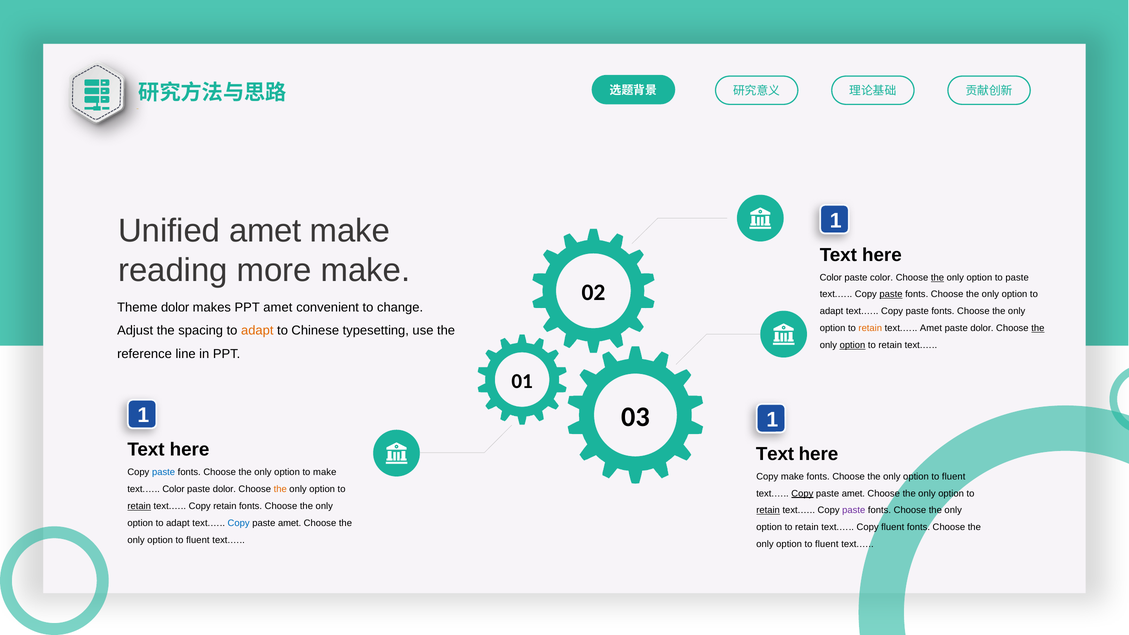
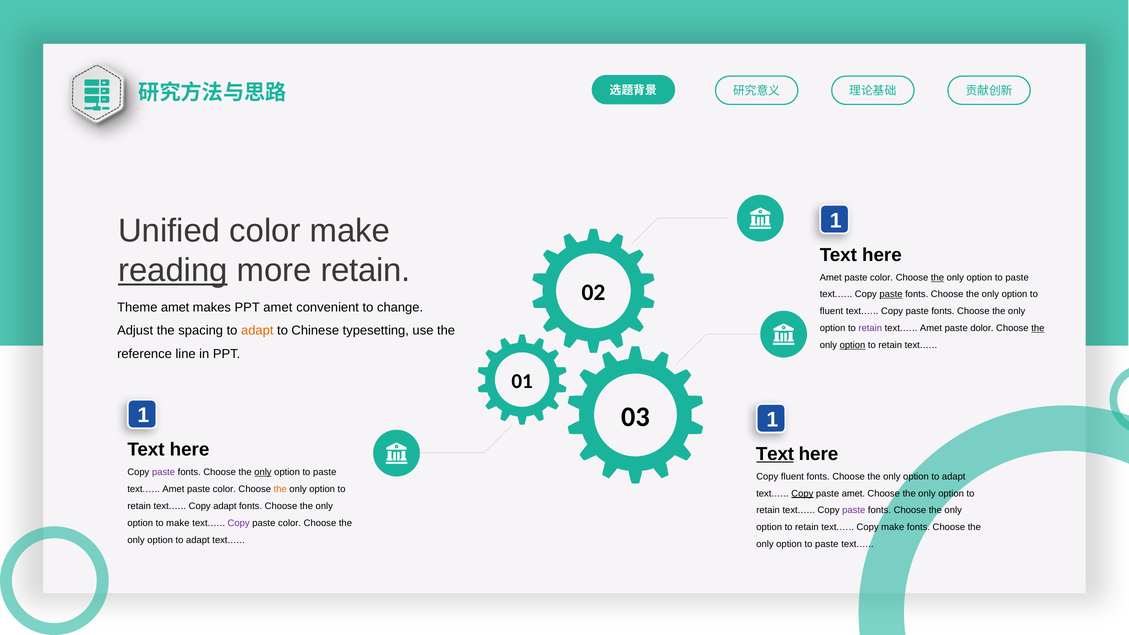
Unified amet: amet -> color (265, 231)
reading underline: none -> present (173, 270)
more make: make -> retain (366, 270)
Color: Color -> Amet (831, 278)
Theme dolor: dolor -> amet (175, 307)
adapt: adapt -> fluent (831, 311)
retain colour: orange -> purple (870, 328)
Text underline: none -> present (775, 454)
paste colour: blue -> purple (164, 472)
only underline: none -> present (263, 472)
make: make -> paste (325, 472)
Copy make: make -> fluent (792, 477)
fluent: fluent -> adapt (954, 477)
Color: Color -> Amet (173, 489)
dolor: dolor -> color (224, 489)
retain underline: present -> none (139, 506)
Copy retain: retain -> adapt (225, 506)
retain underline: present -> none (768, 510)
adapt: adapt -> make (178, 523)
Copy colour: blue -> purple (239, 523)
amet: amet -> color (290, 523)
Copy fluent: fluent -> make (893, 527)
fluent: fluent -> adapt (198, 540)
fluent: fluent -> paste (827, 544)
